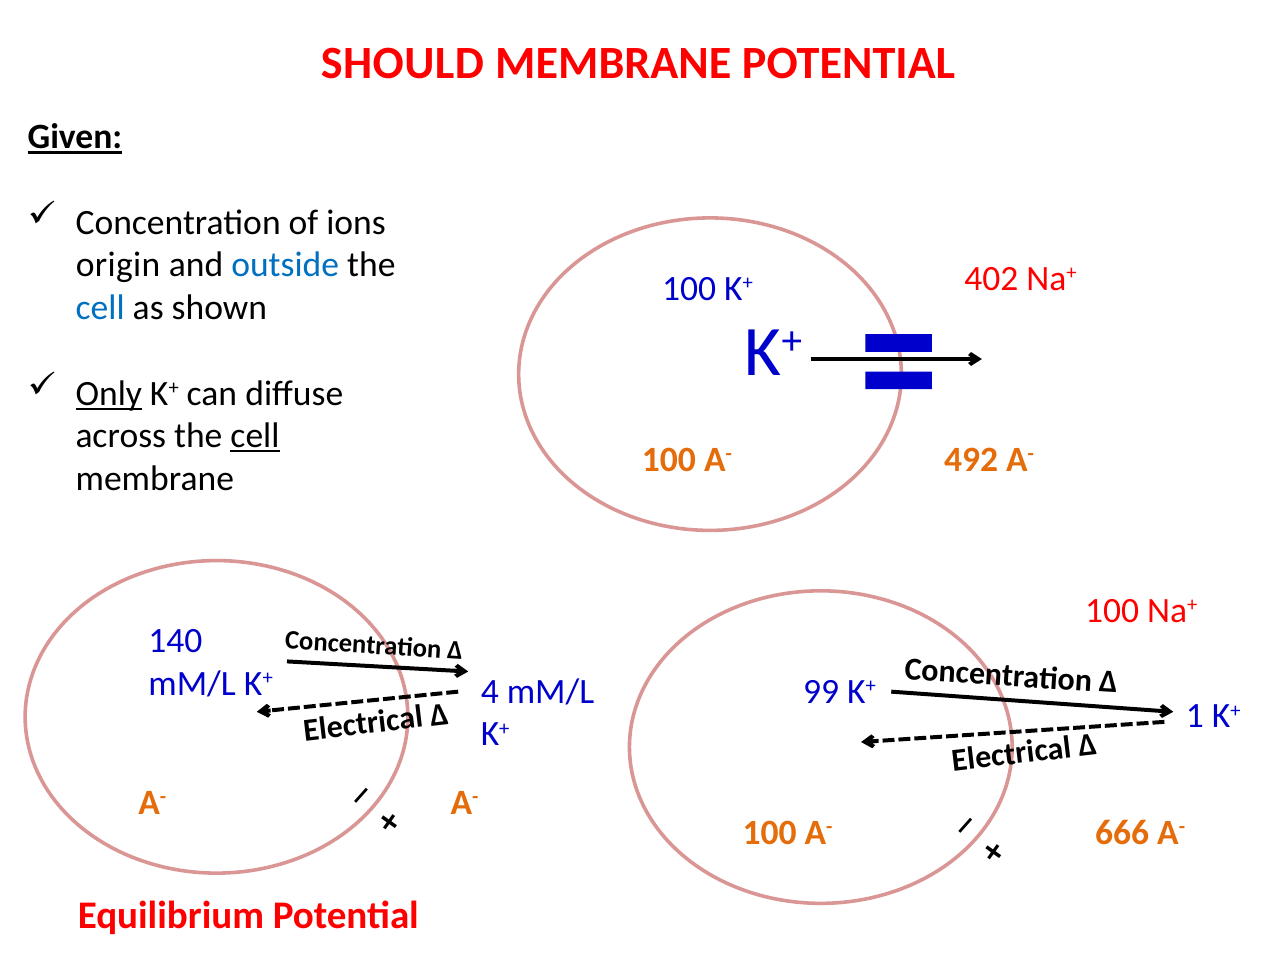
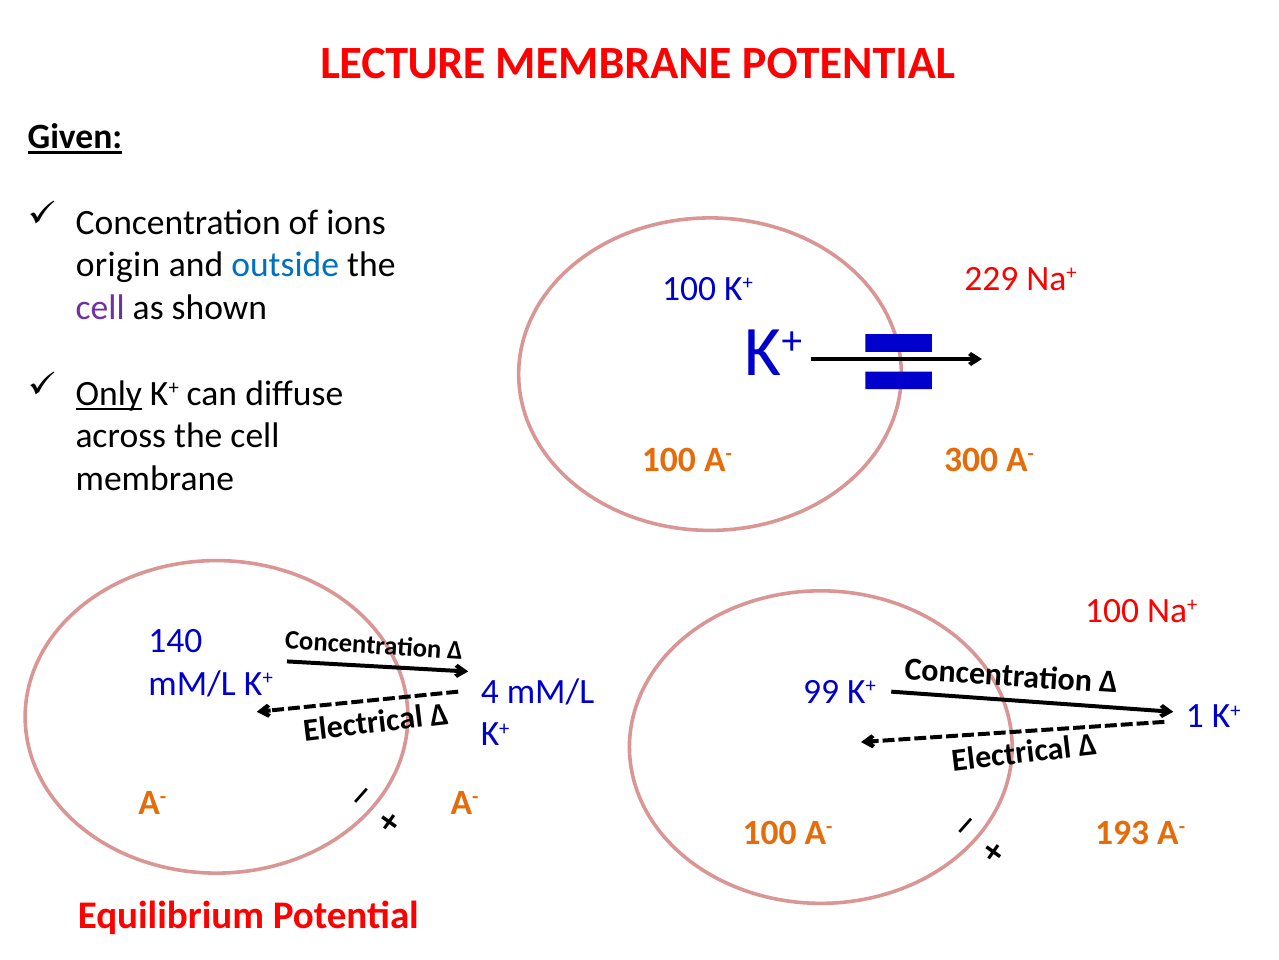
SHOULD: SHOULD -> LECTURE (403, 64)
402: 402 -> 229 (991, 278)
cell colour: blue -> purple (100, 308)
cell underline: present -> none (255, 436)
492: 492 -> 300 (971, 459)
666: 666 -> 193 (1122, 832)
